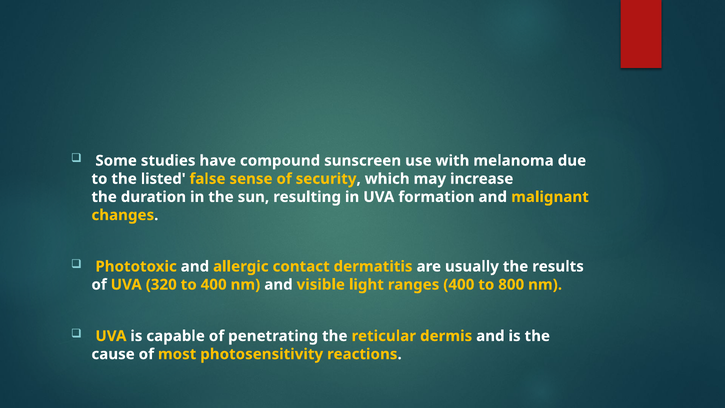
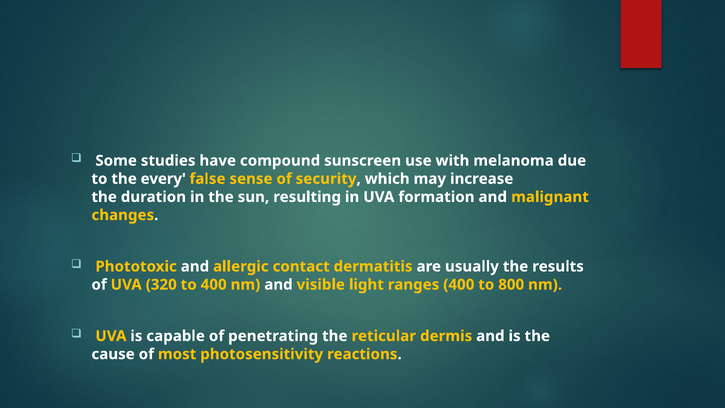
listed: listed -> every (163, 179)
